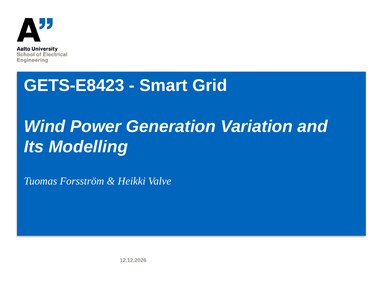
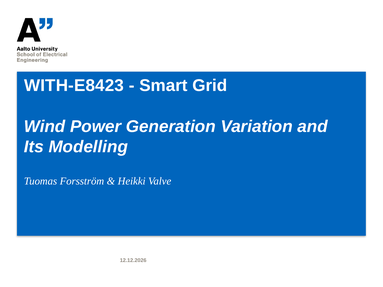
GETS-E8423: GETS-E8423 -> WITH-E8423 (74, 86)
